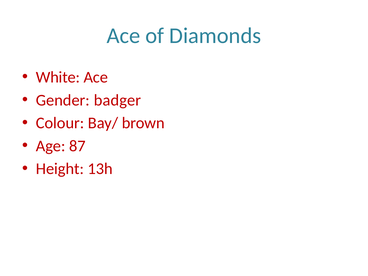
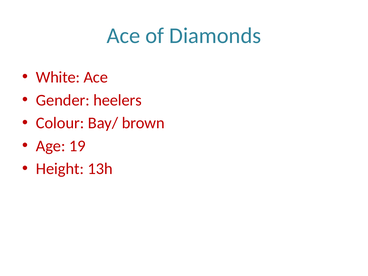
badger: badger -> heelers (118, 100)
87: 87 -> 19 (77, 146)
